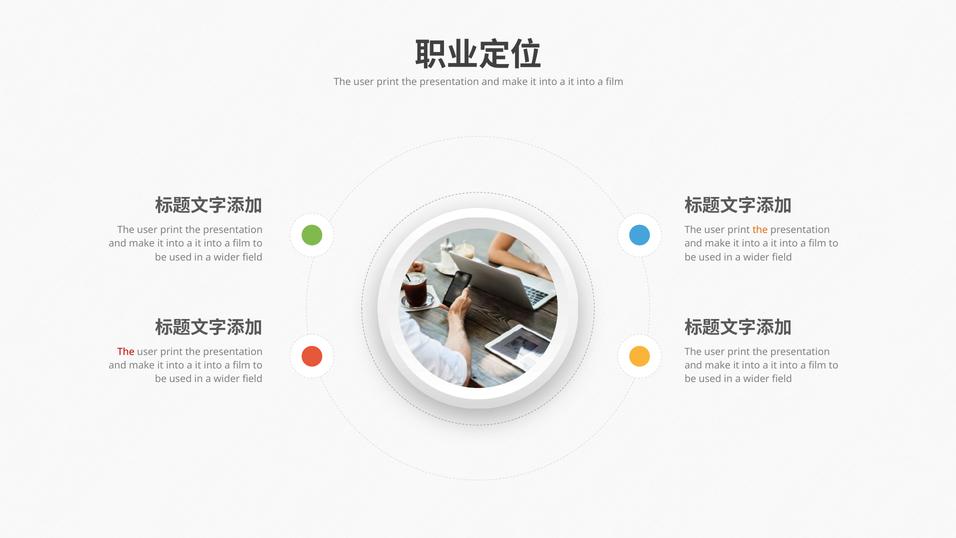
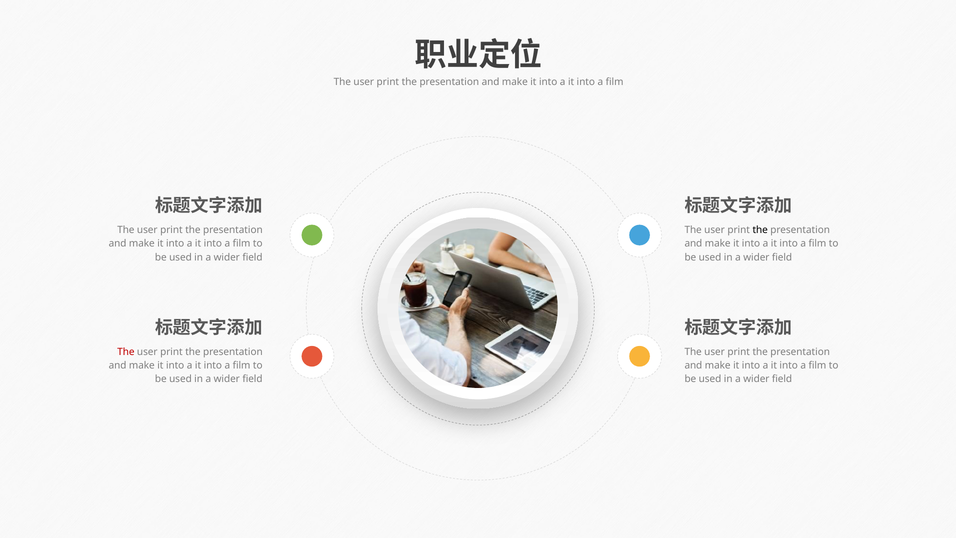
the colour: orange -> black (760, 230)
